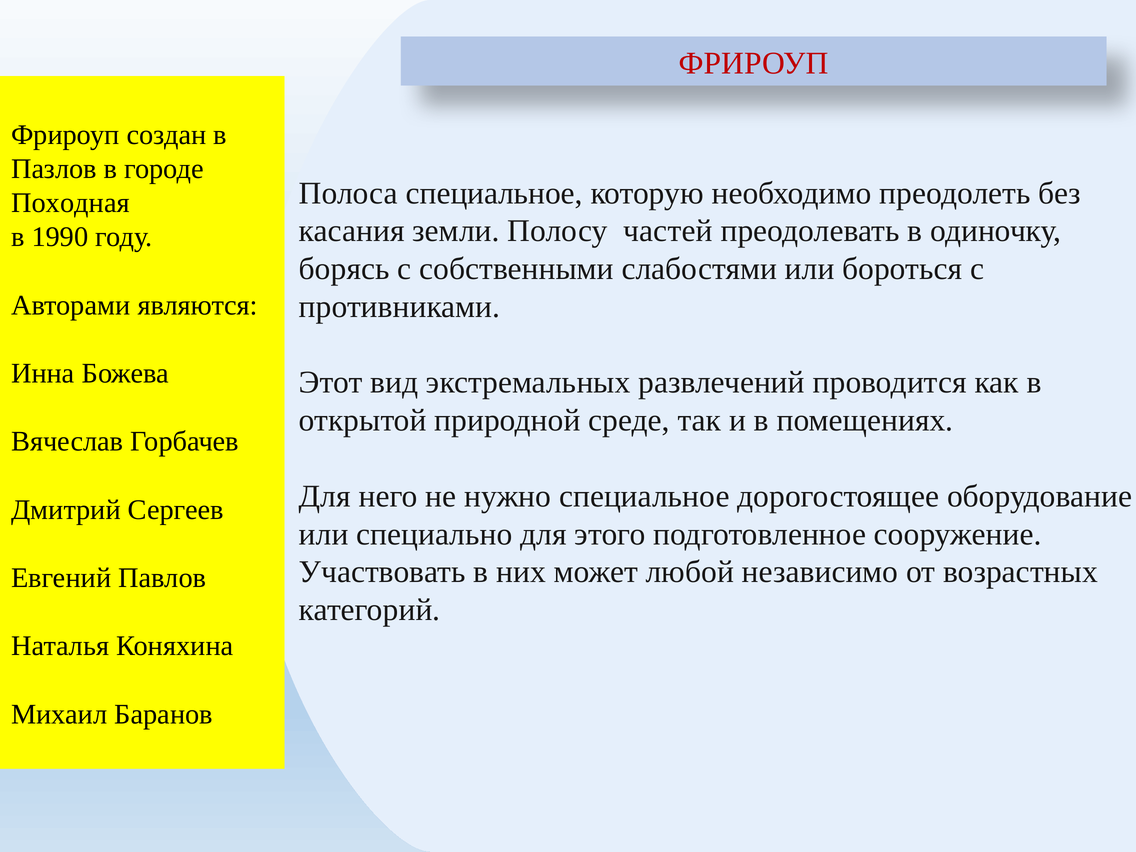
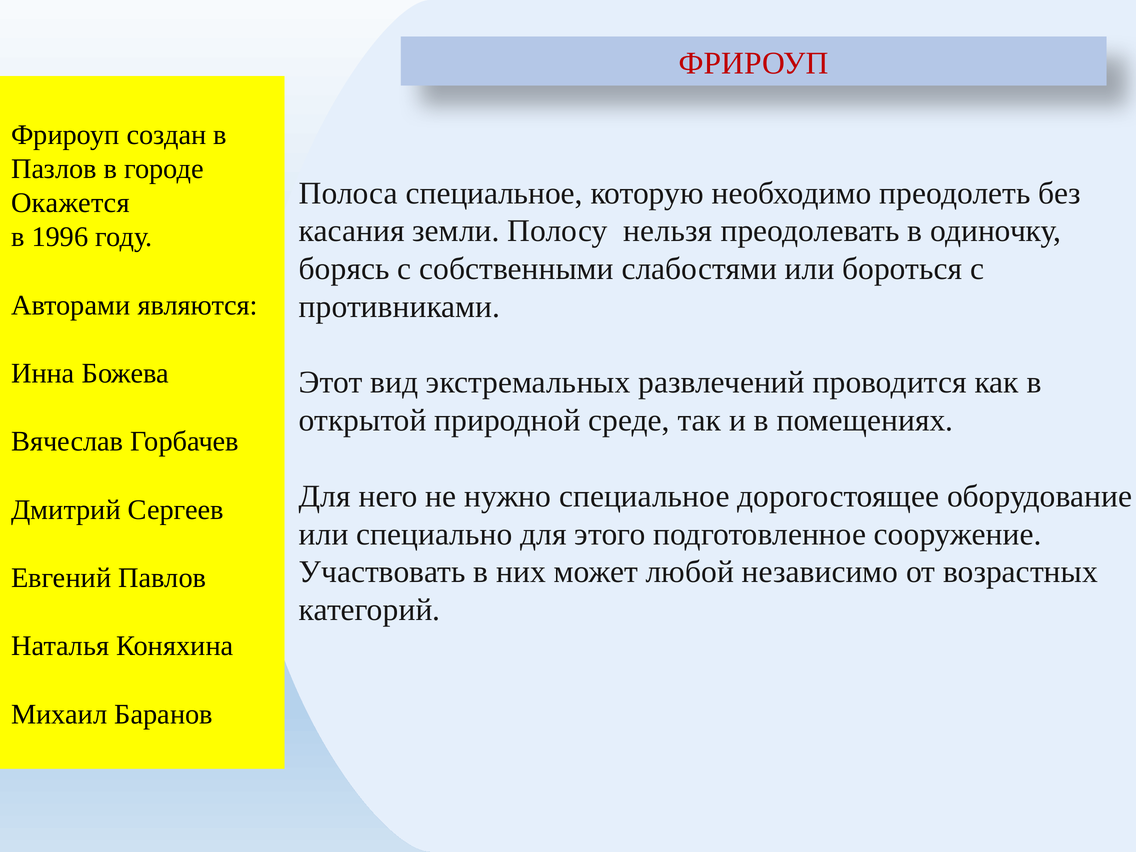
Походная: Походная -> Окажется (70, 203)
частей: частей -> нельзя (668, 231)
1990: 1990 -> 1996 (60, 237)
